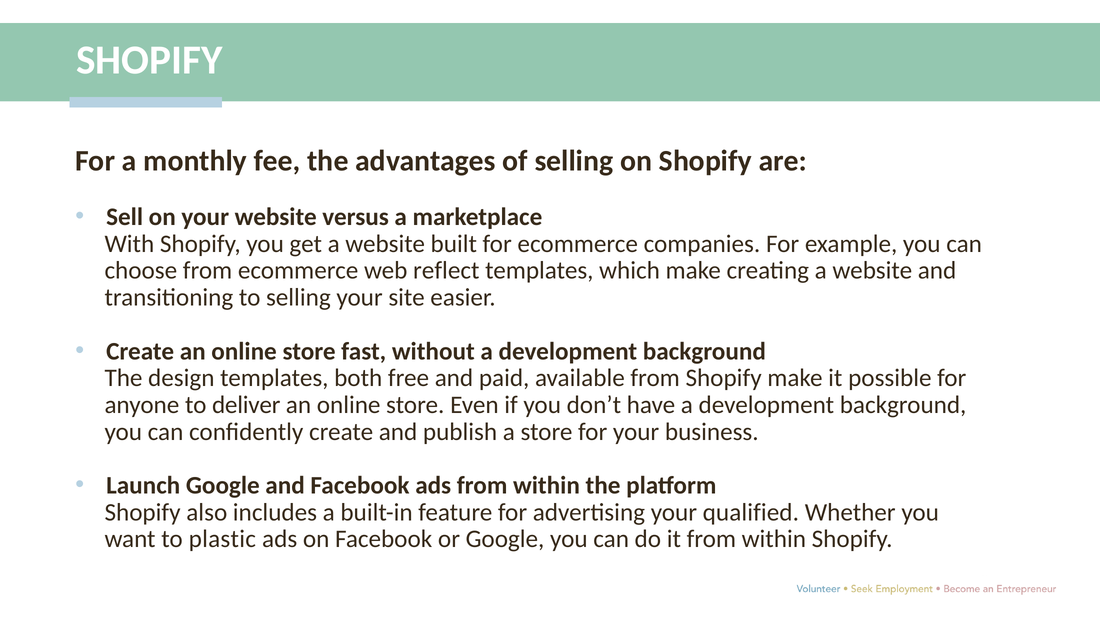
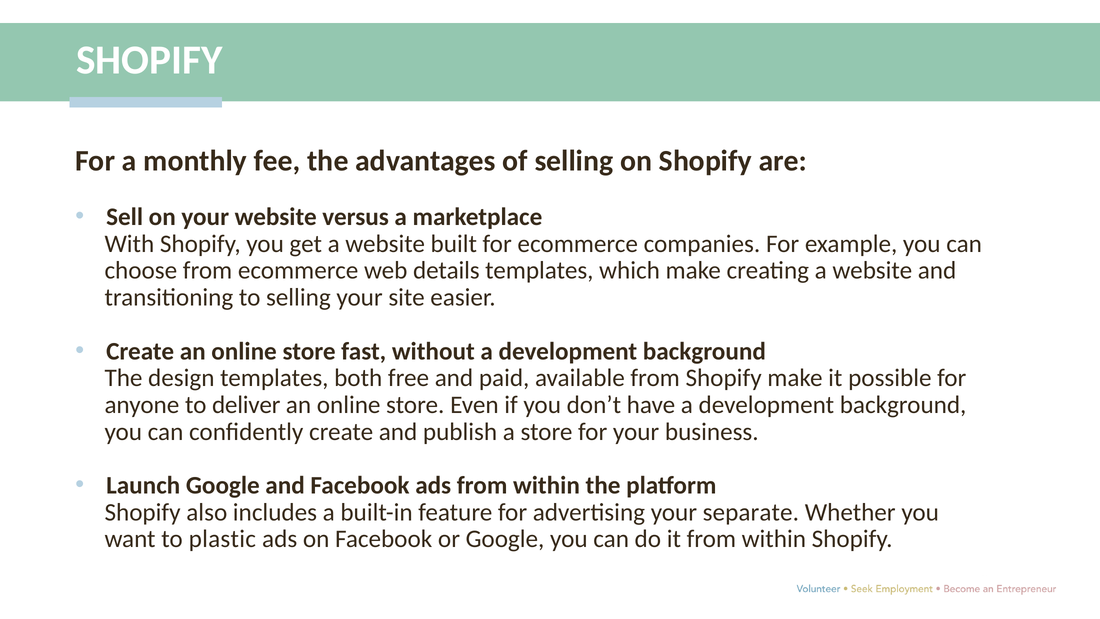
reflect: reflect -> details (446, 271)
qualified: qualified -> separate (751, 512)
